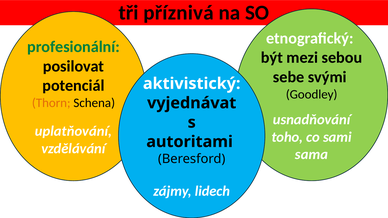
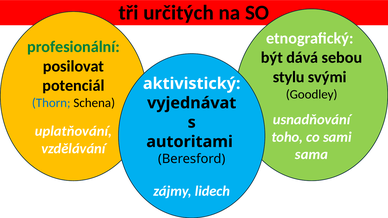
příznivá: příznivá -> určitých (179, 13)
mezi: mezi -> dává (302, 58)
sebe: sebe -> stylu (289, 77)
Thorn colour: orange -> blue (51, 103)
